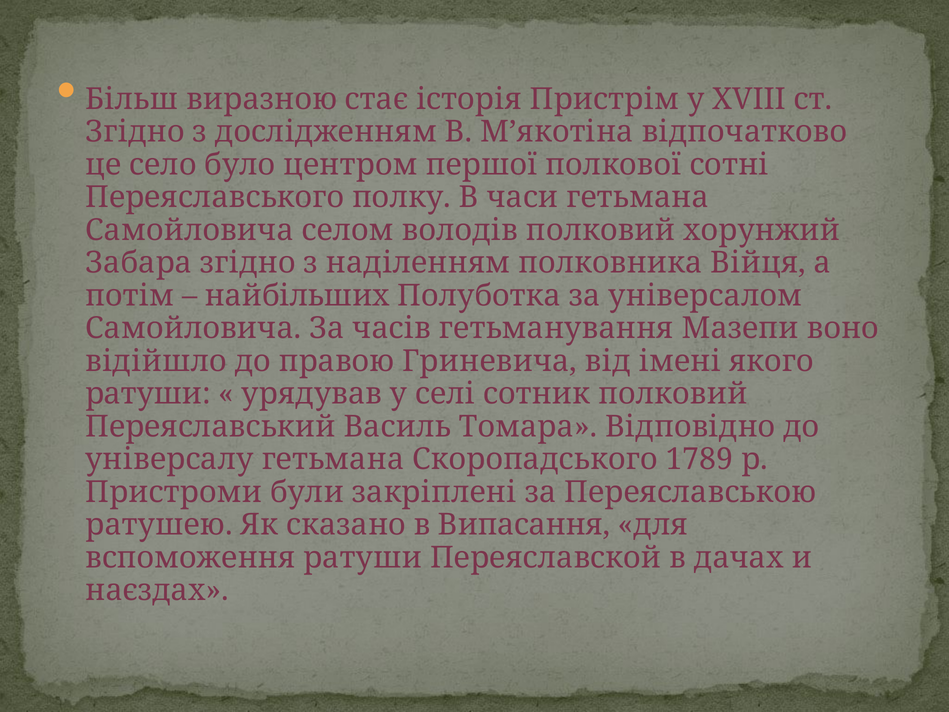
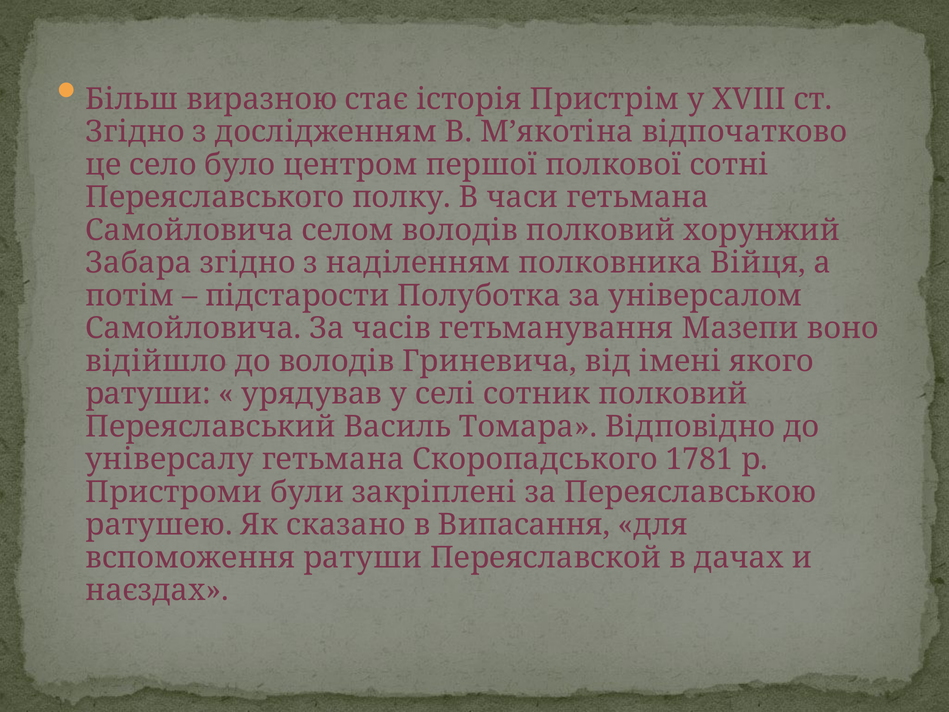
найбільших: найбільших -> підстарости (297, 295)
до правою: правою -> володів (337, 361)
1789: 1789 -> 1781 (699, 459)
